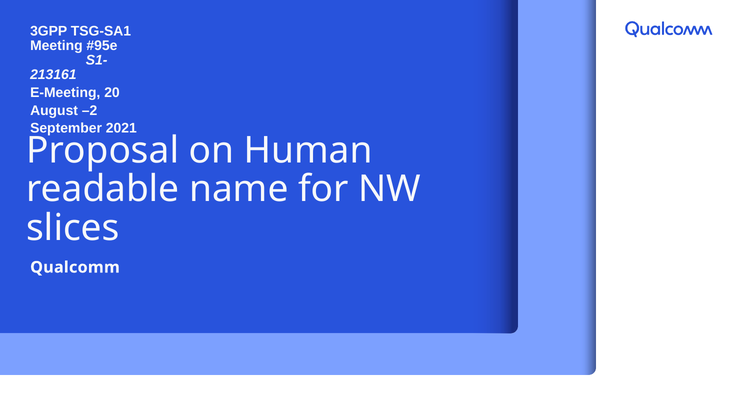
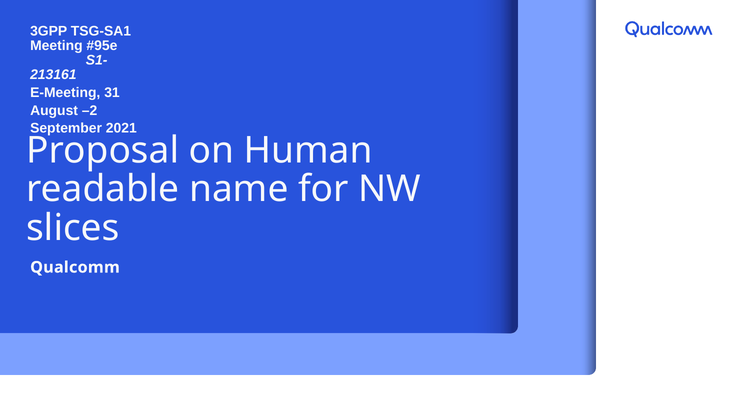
20: 20 -> 31 (112, 93)
